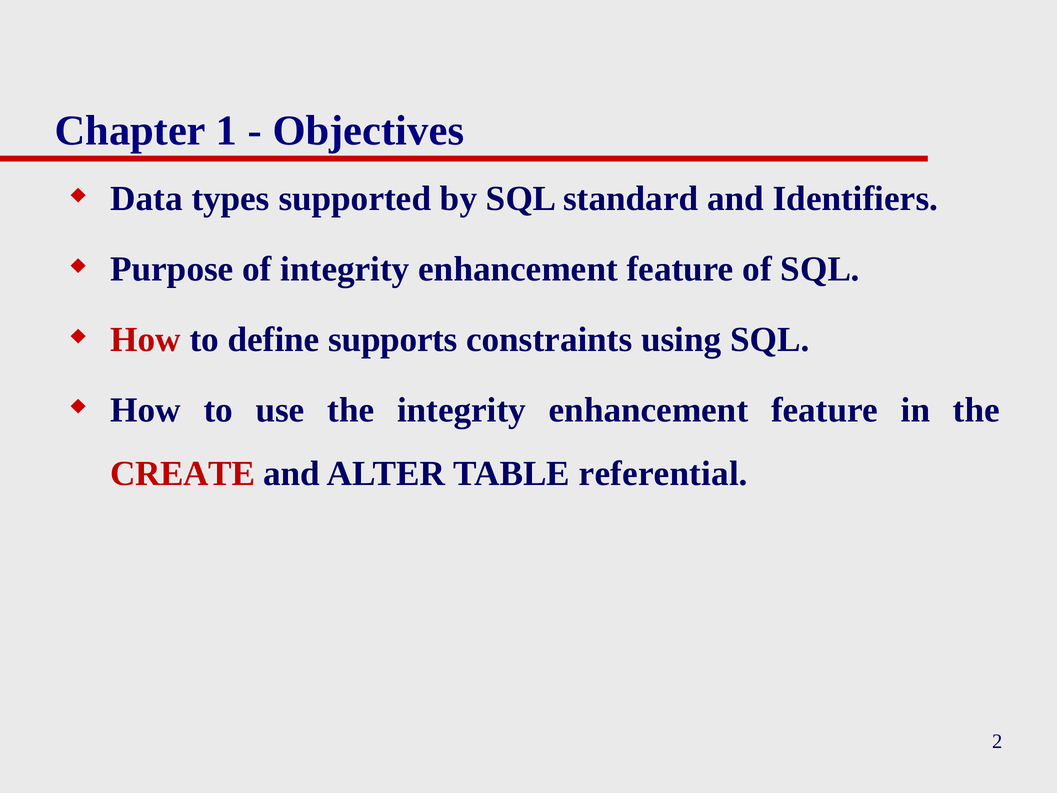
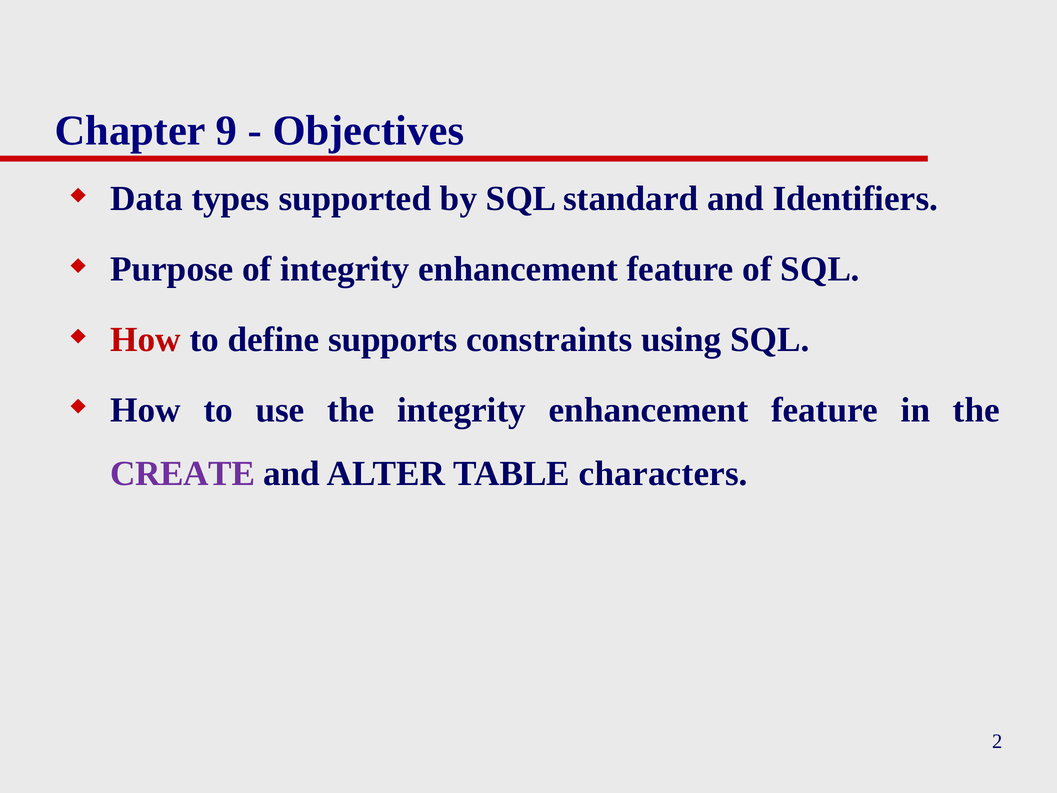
1: 1 -> 9 (226, 131)
CREATE colour: red -> purple (183, 474)
referential: referential -> characters (663, 474)
